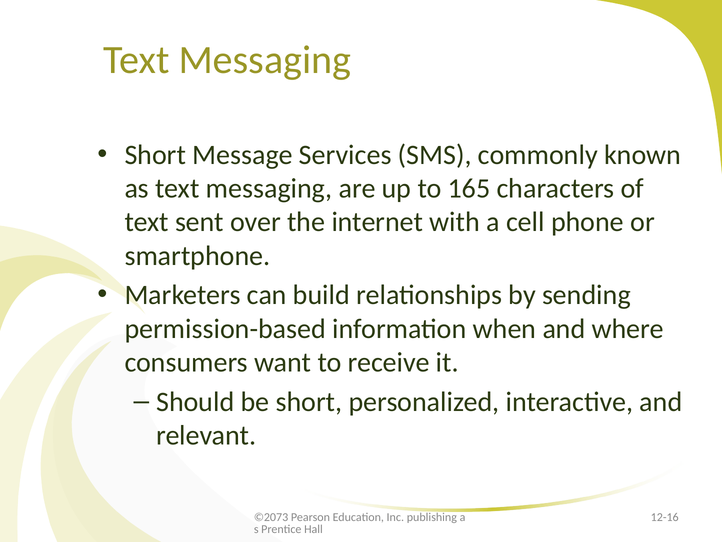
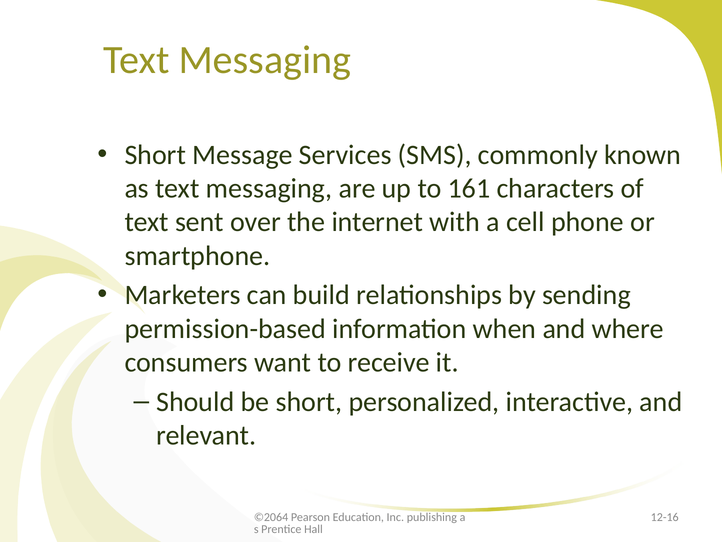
165: 165 -> 161 (469, 188)
©2073: ©2073 -> ©2064 (271, 517)
